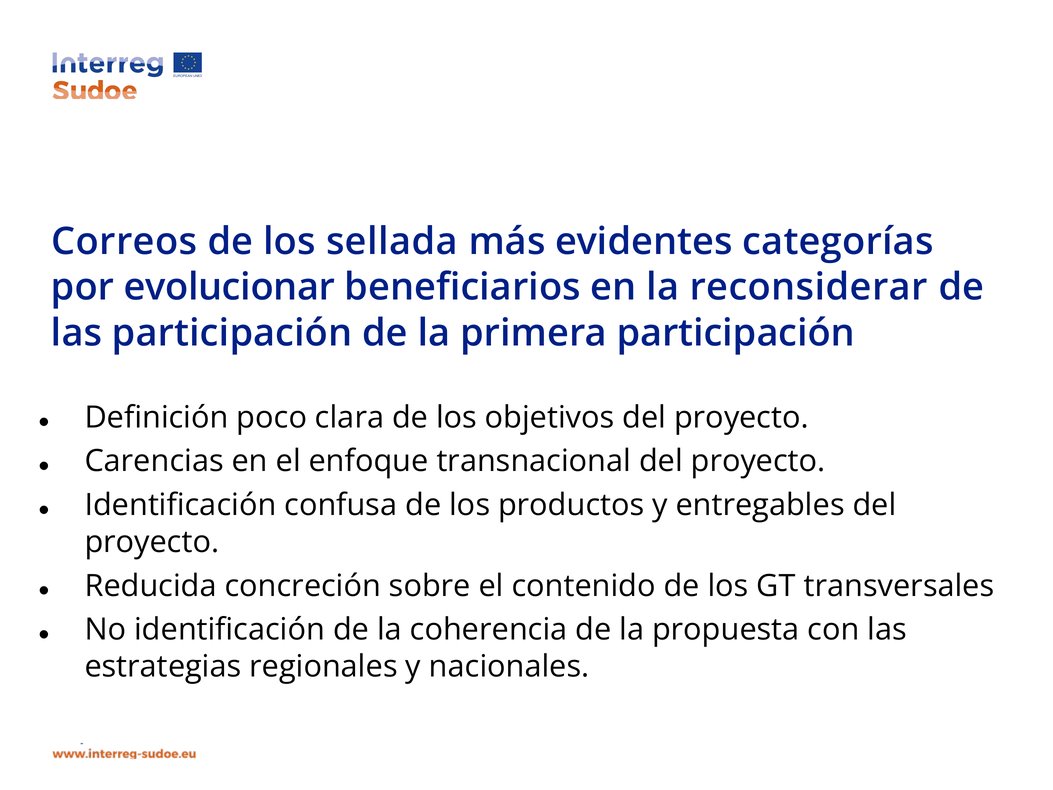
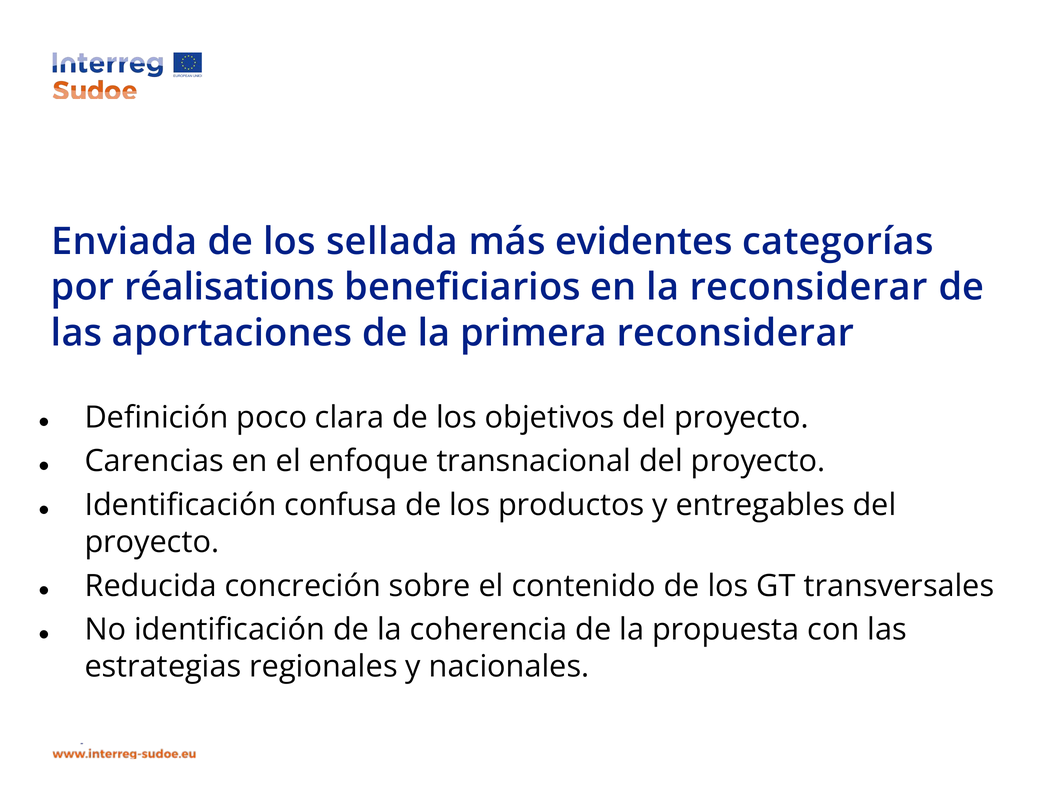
Correos: Correos -> Enviada (124, 241)
evolucionar: evolucionar -> réalisations (229, 287)
las participación: participación -> aportaciones (232, 333)
primera participación: participación -> reconsiderar (736, 333)
